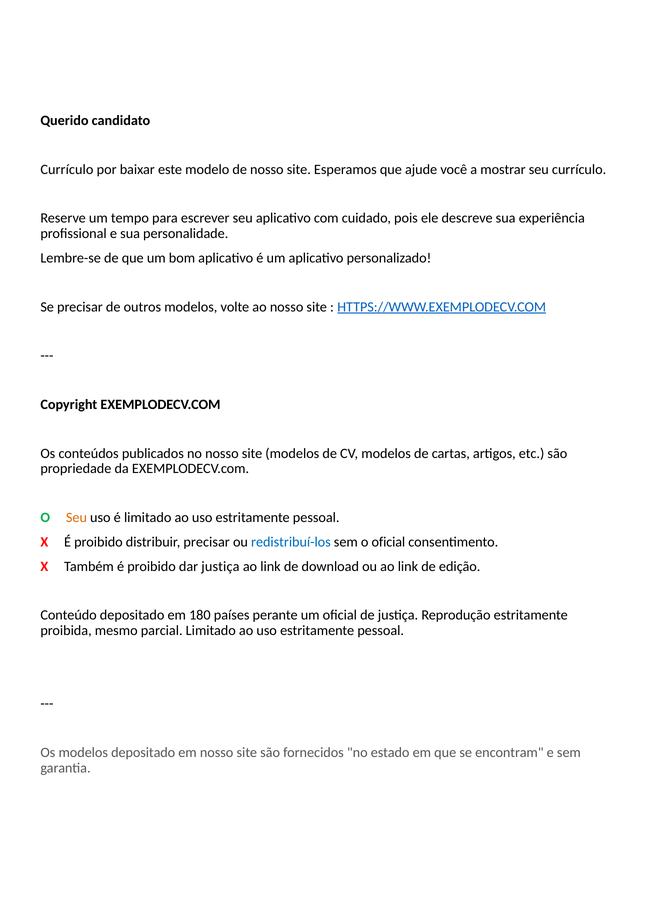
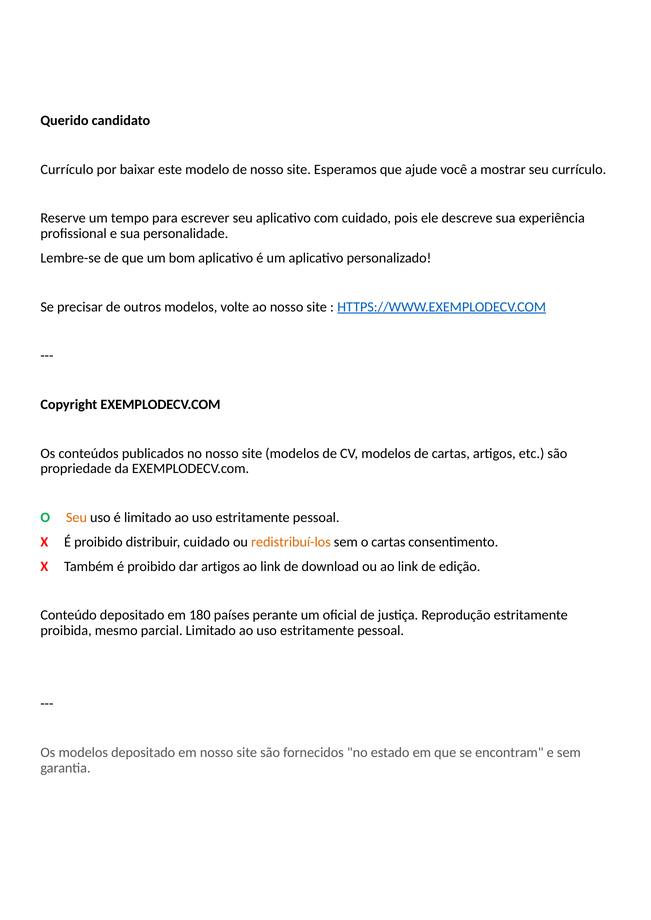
distribuir precisar: precisar -> cuidado (207, 542)
redistribuí-los colour: blue -> orange (291, 542)
o oficial: oficial -> cartas (388, 542)
dar justiça: justiça -> artigos (221, 566)
